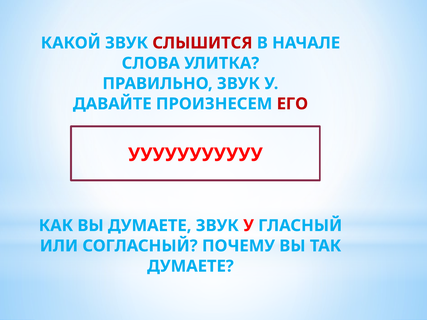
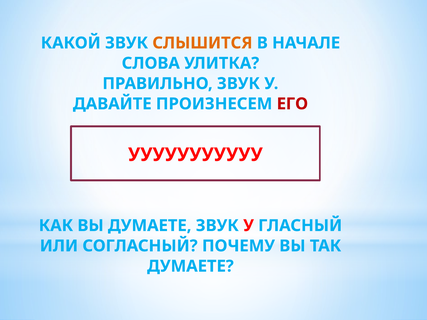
СЛЫШИТСЯ colour: red -> orange (202, 43)
